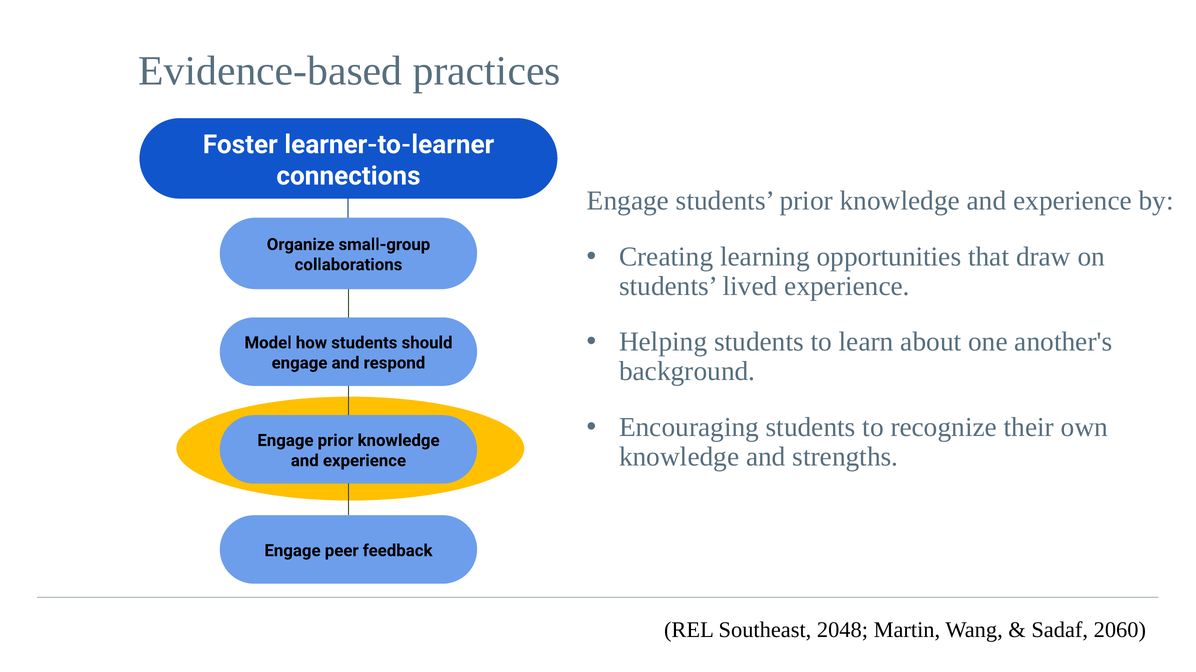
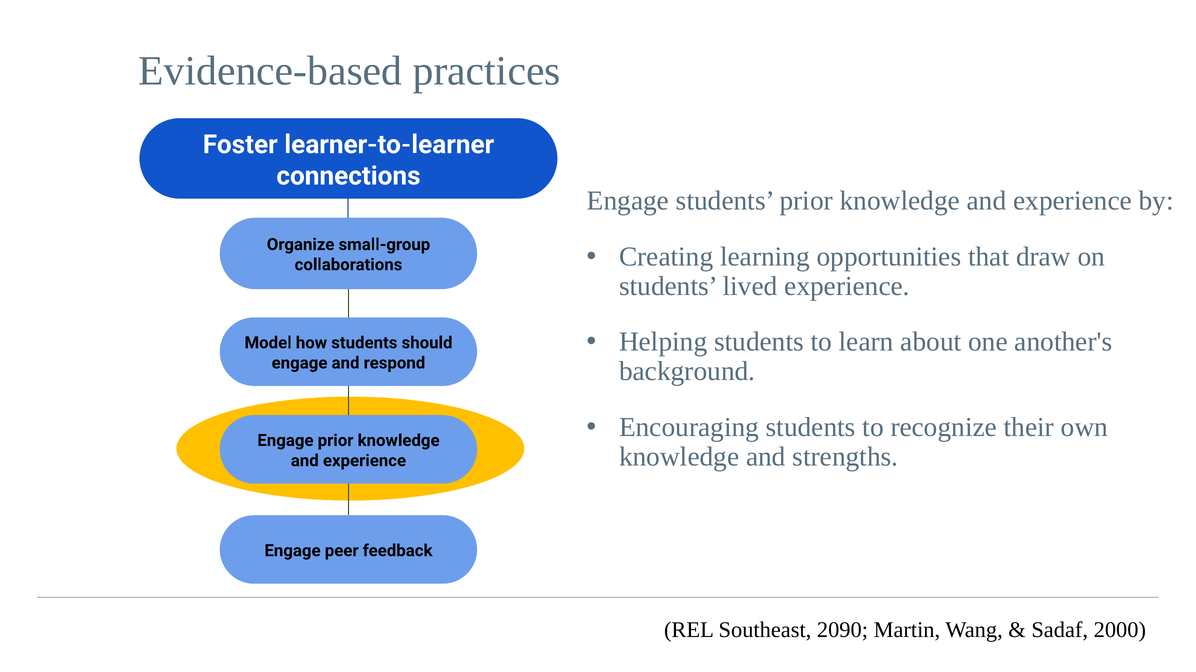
2048: 2048 -> 2090 (842, 630)
2060: 2060 -> 2000 (1120, 630)
